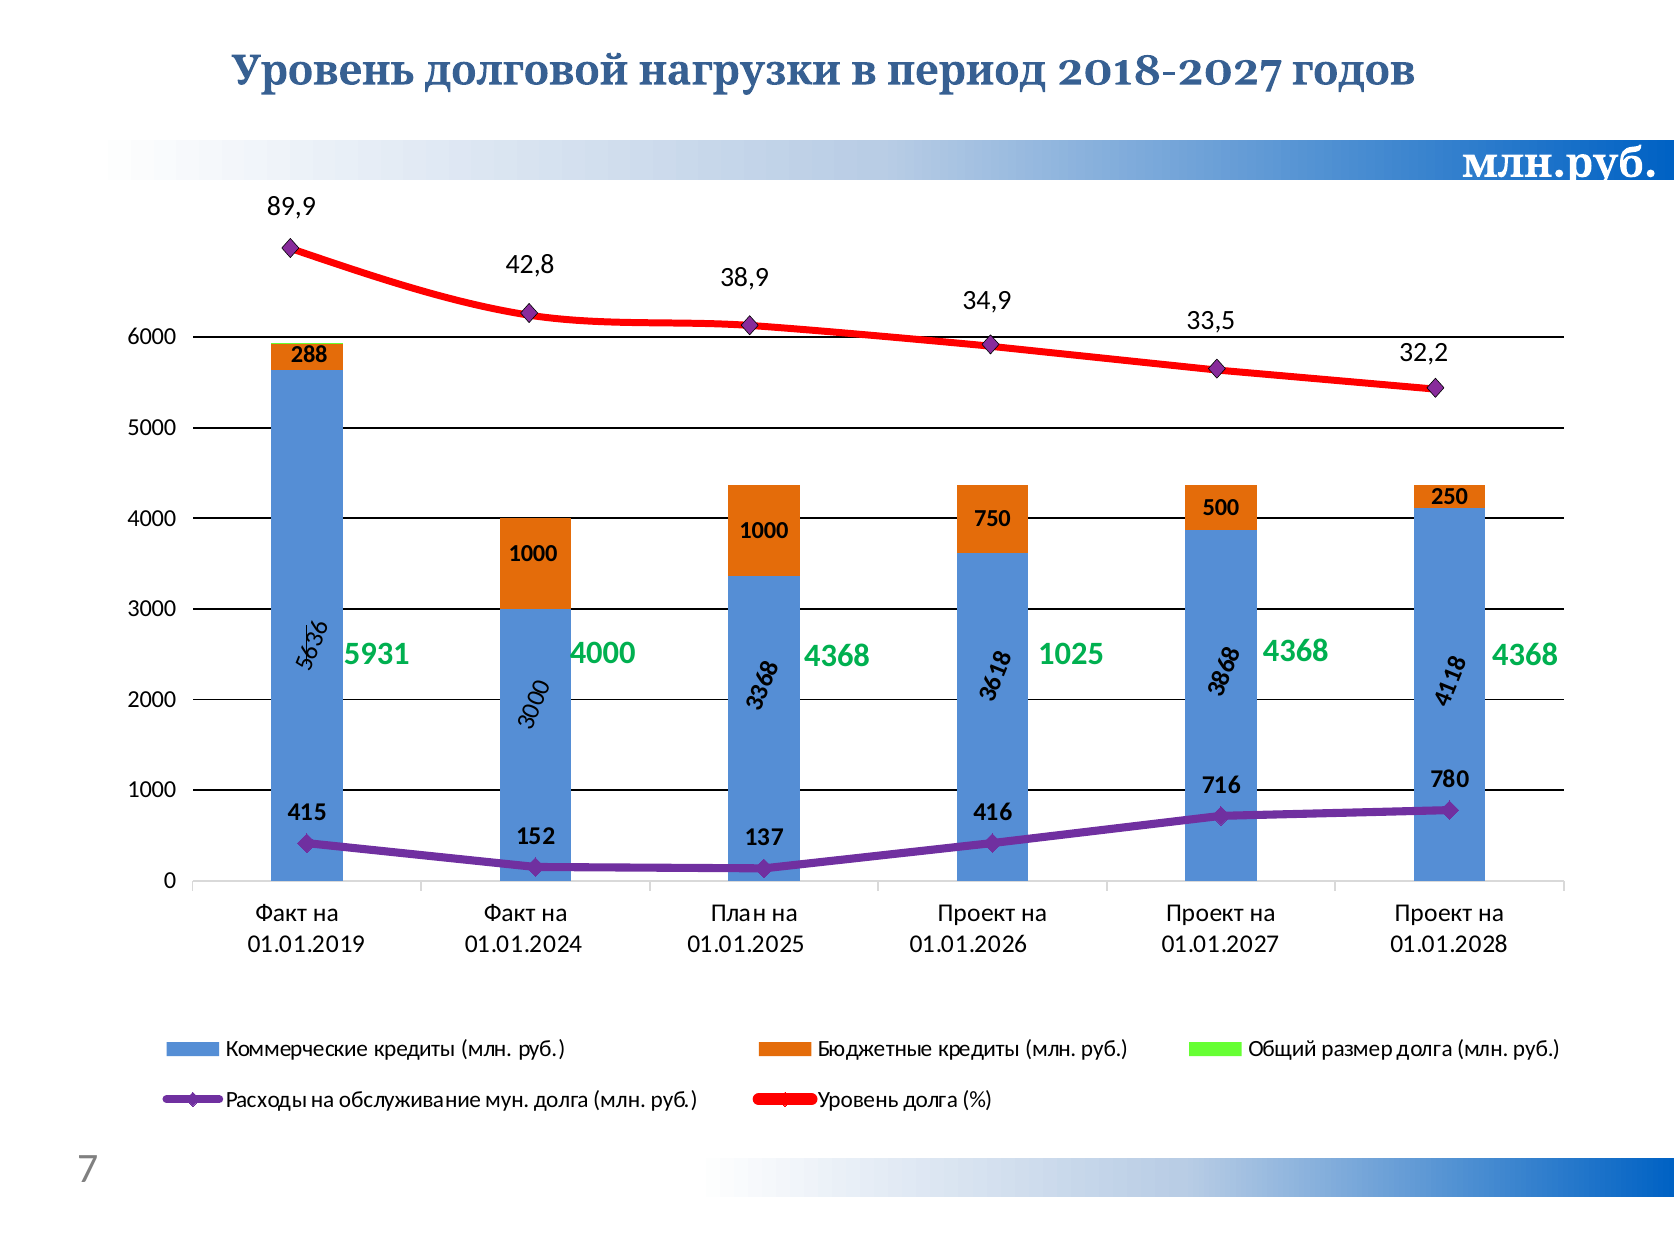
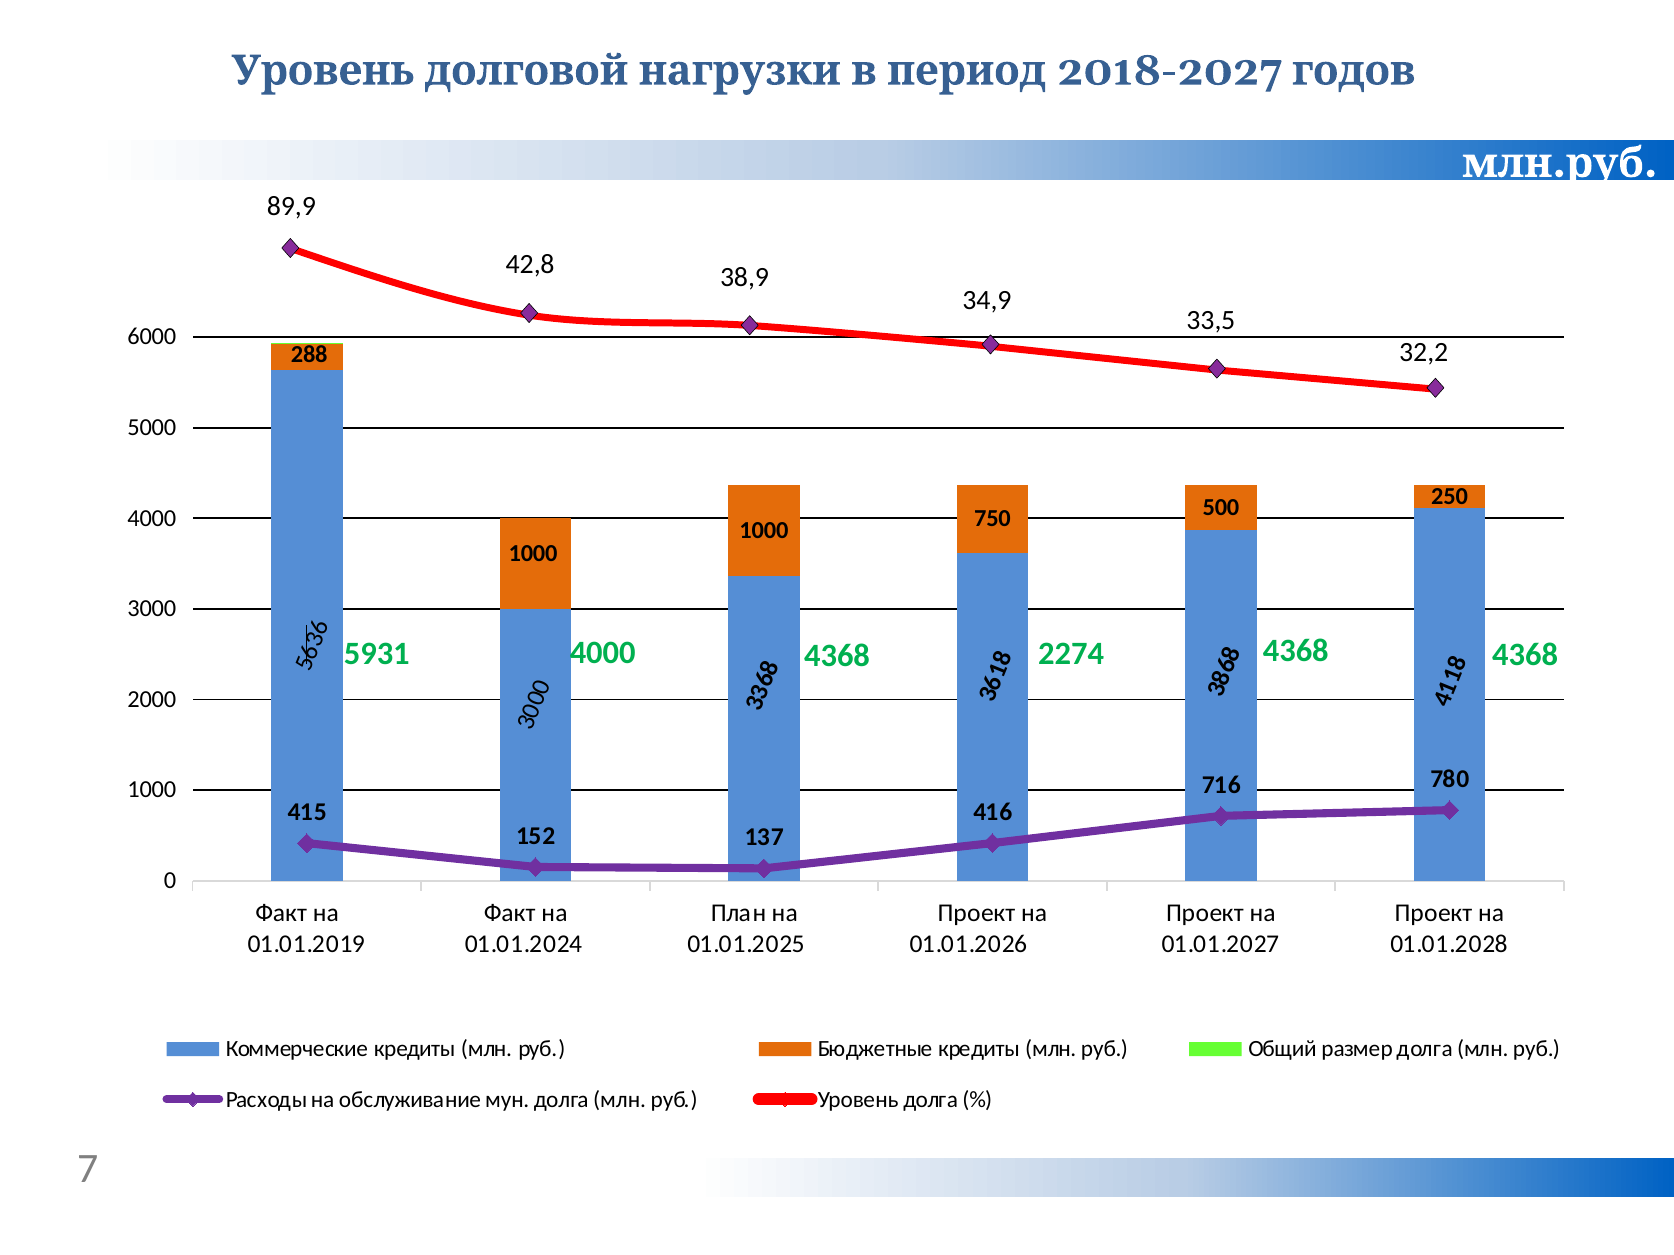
1025: 1025 -> 2274 (1071, 654)
